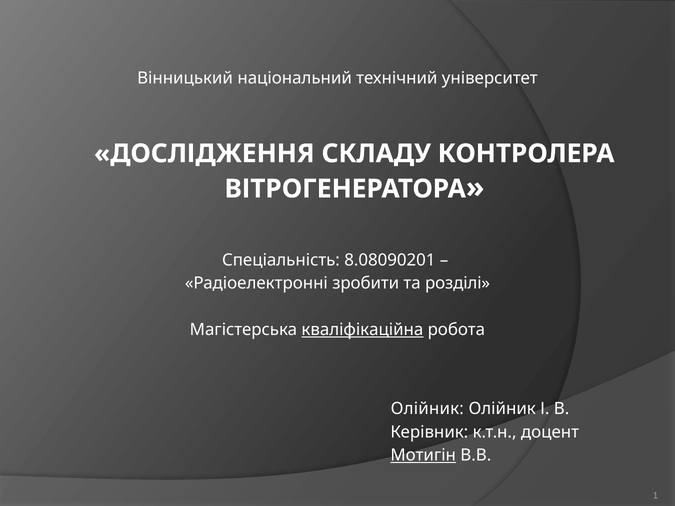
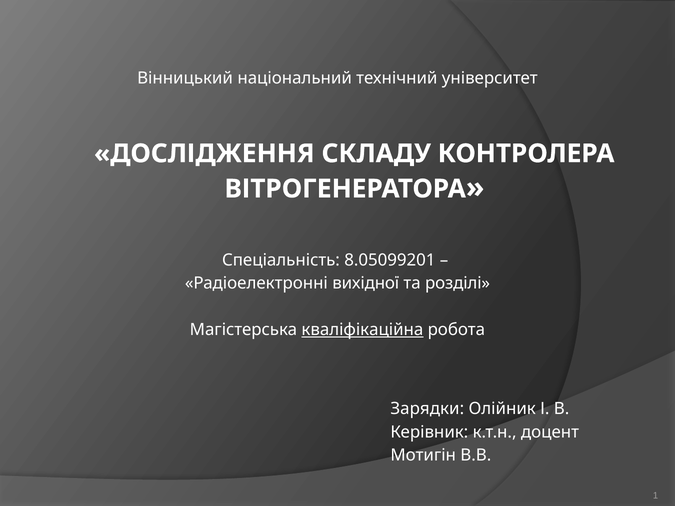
8.08090201: 8.08090201 -> 8.05099201 (390, 260)
зробити: зробити -> вихідної (366, 283)
Олійник: Олійник -> Зарядки (427, 409)
Мотигін underline: present -> none (423, 456)
